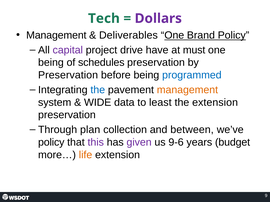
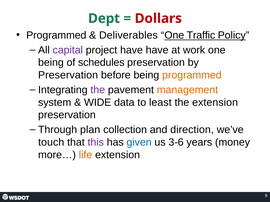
Tech: Tech -> Dept (104, 18)
Dollars colour: purple -> red (158, 18)
Management: Management -> Programmed (56, 35)
Brand: Brand -> Traffic (201, 35)
project drive: drive -> have (132, 50)
must: must -> work (194, 50)
programmed colour: blue -> orange (192, 75)
the colour: blue -> purple (98, 90)
between: between -> direction (192, 130)
policy: policy -> touch (51, 143)
given colour: purple -> blue (139, 143)
9-6: 9-6 -> 3-6 (176, 143)
budget: budget -> money (233, 143)
